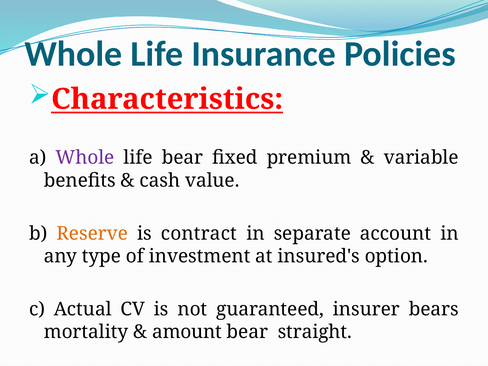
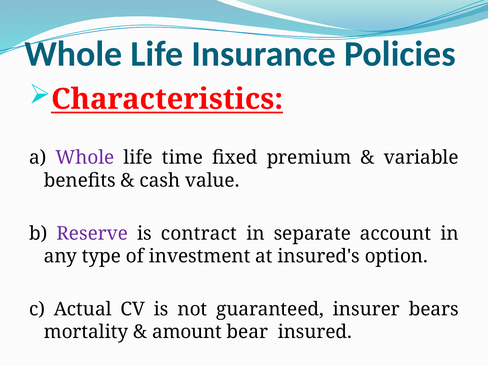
life bear: bear -> time (182, 158)
Reserve colour: orange -> purple (92, 234)
straight: straight -> insured (315, 332)
